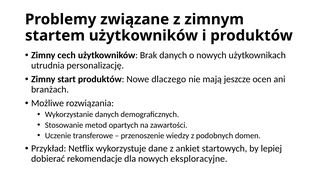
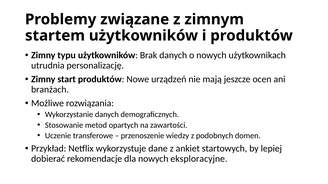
cech: cech -> typu (67, 55)
dlaczego: dlaczego -> urządzeń (169, 79)
